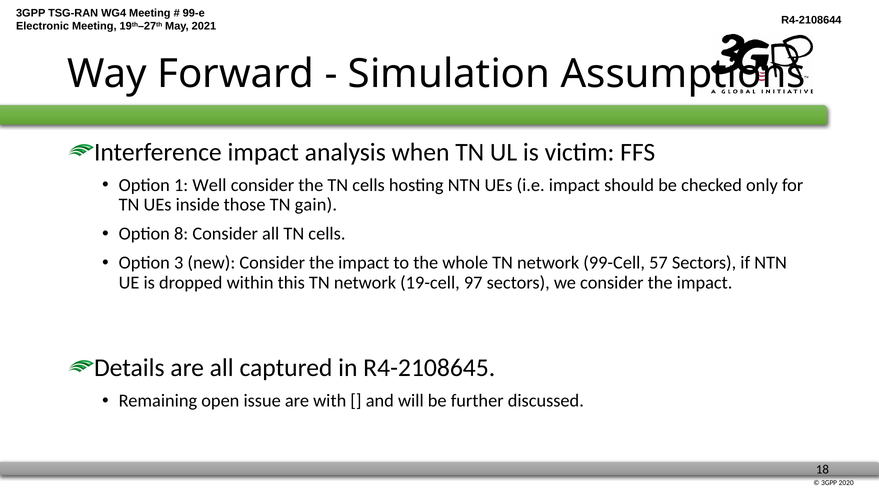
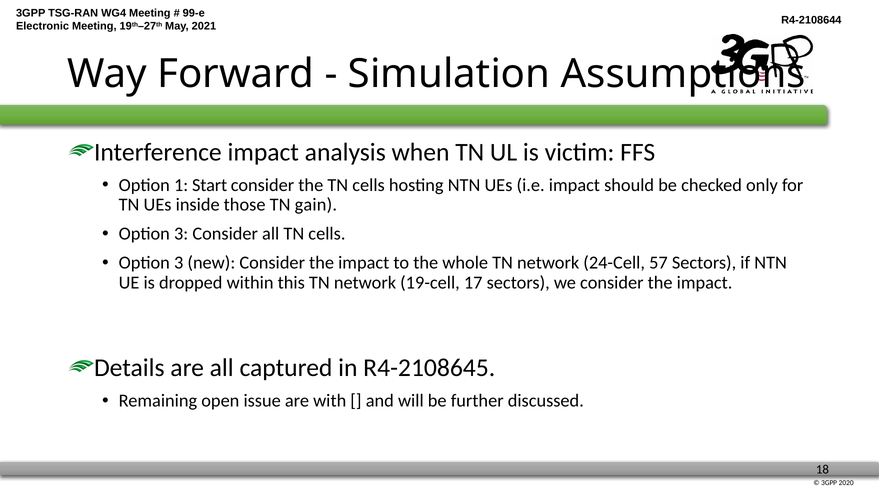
Well: Well -> Start (210, 185)
8: 8 -> 3 (181, 234)
99-Cell: 99-Cell -> 24-Cell (614, 263)
97: 97 -> 17 (473, 283)
